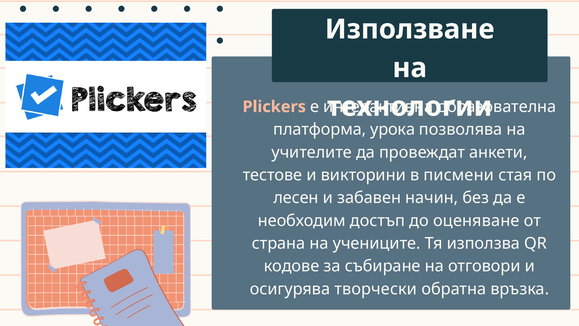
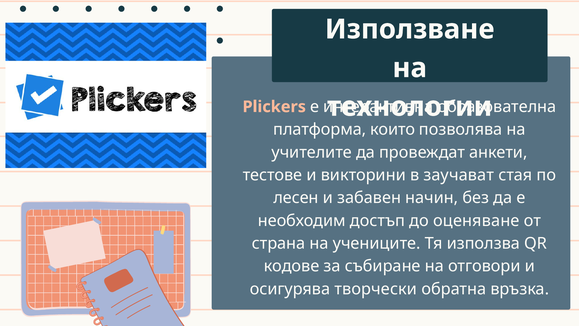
урока: урока -> които (393, 129)
писмени: писмени -> заучават (459, 175)
